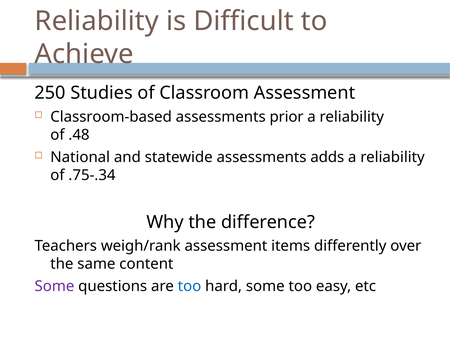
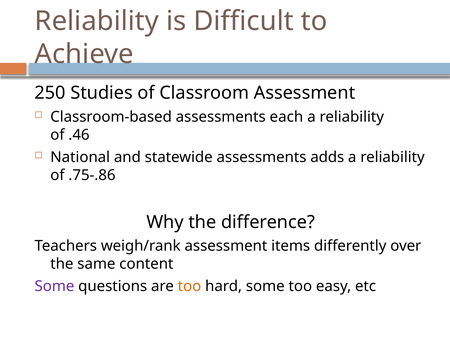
prior: prior -> each (286, 117)
.48: .48 -> .46 (79, 135)
.75-.34: .75-.34 -> .75-.86 (92, 176)
too colour: blue -> orange (189, 287)
